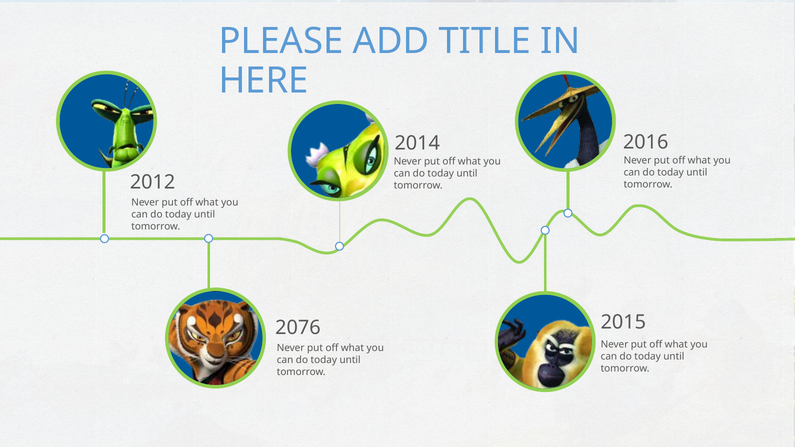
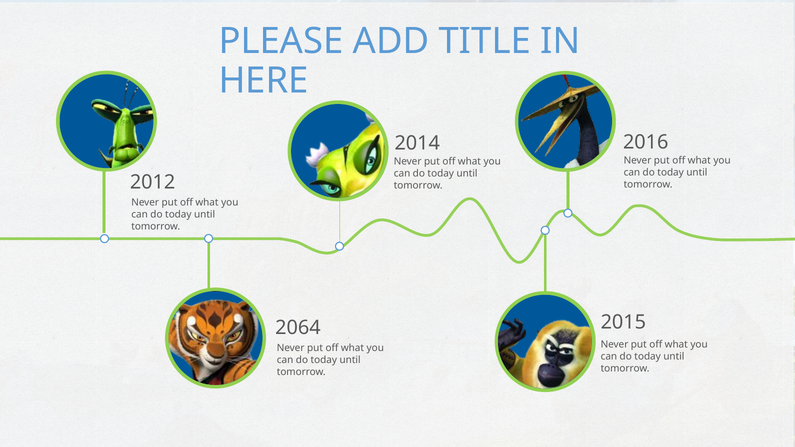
2076: 2076 -> 2064 (298, 328)
